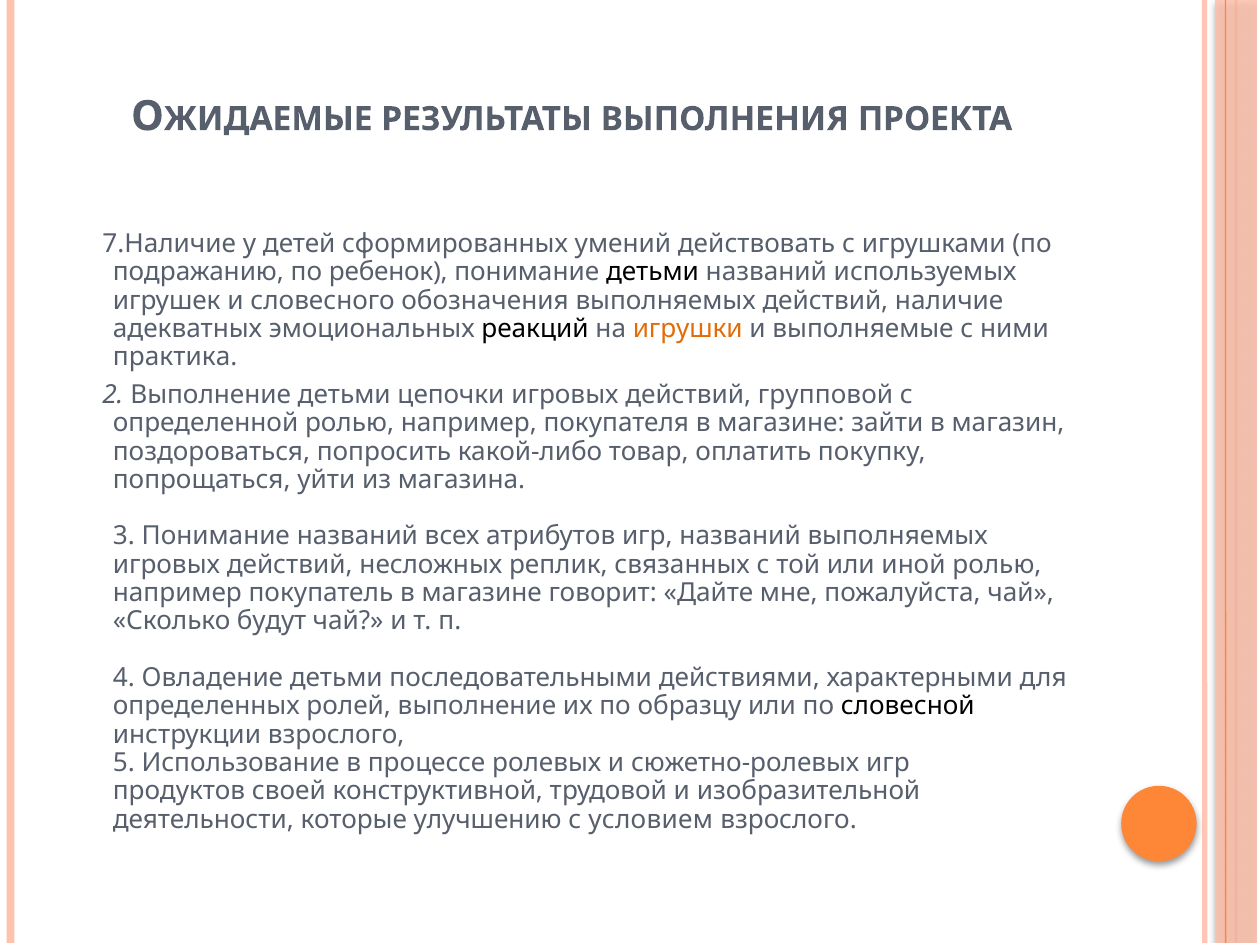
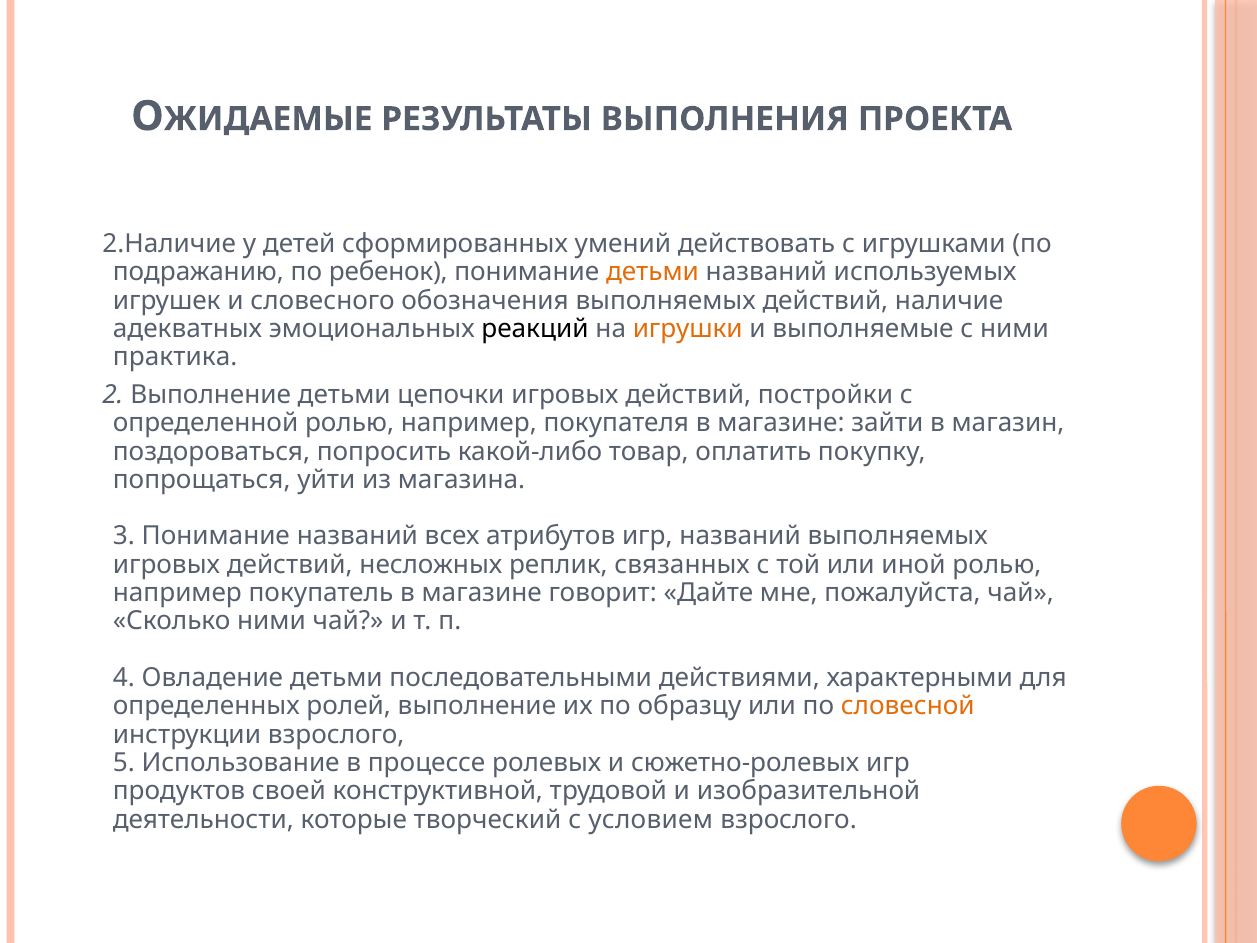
7.Наличие: 7.Наличие -> 2.Наличие (169, 244)
детьми colour: black -> orange (652, 272)
групповой: групповой -> постройки (826, 395)
Сколько будут: будут -> ними (271, 621)
словесной colour: black -> orange (908, 706)
улучшению: улучшению -> творческий (487, 819)
